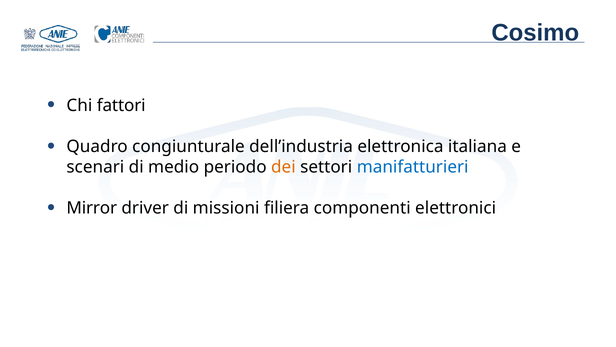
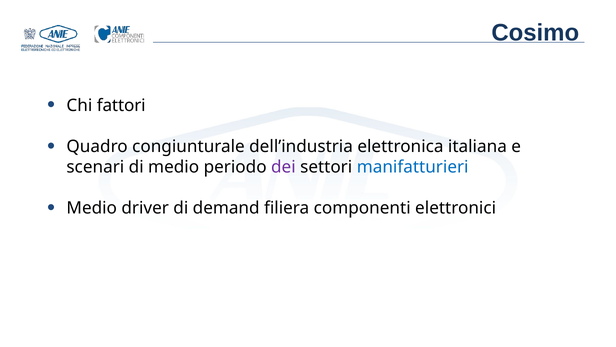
dei colour: orange -> purple (283, 167)
Mirror: Mirror -> Medio (92, 208)
missioni: missioni -> demand (226, 208)
